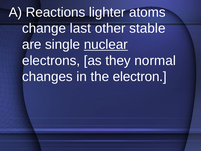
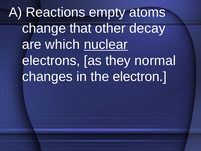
lighter: lighter -> empty (107, 12)
last: last -> that (81, 28)
stable: stable -> decay (147, 28)
single: single -> which (63, 44)
